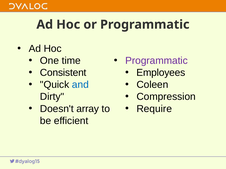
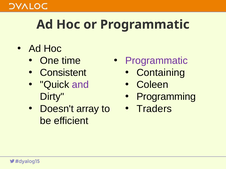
Employees: Employees -> Containing (161, 73)
and colour: blue -> purple (80, 85)
Compression: Compression -> Programming (166, 97)
Require: Require -> Traders (154, 109)
